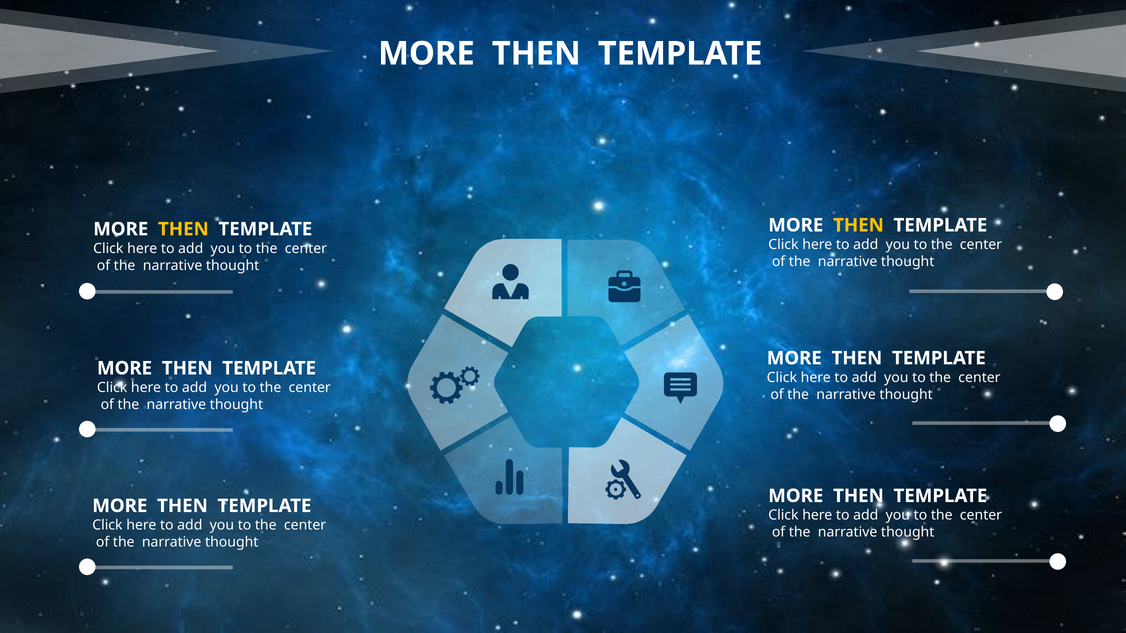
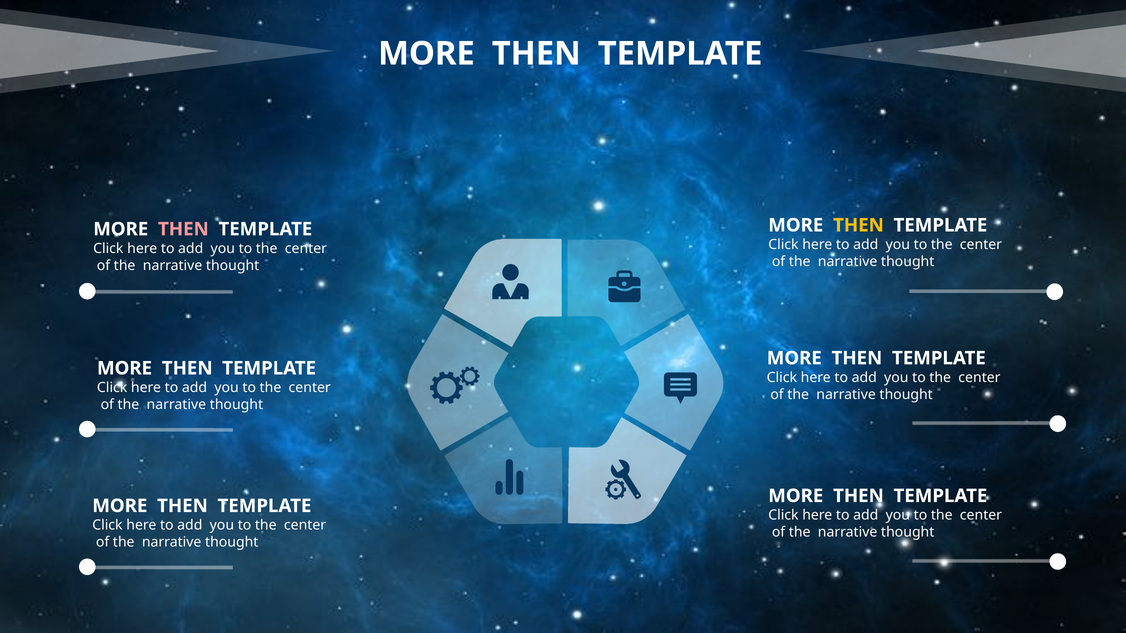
THEN colour: yellow -> pink (183, 229)
